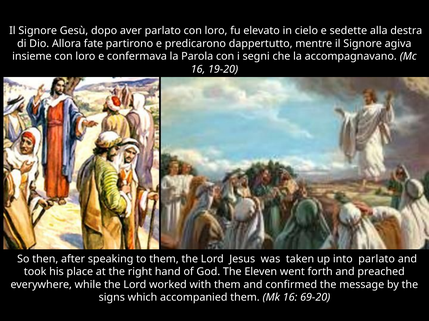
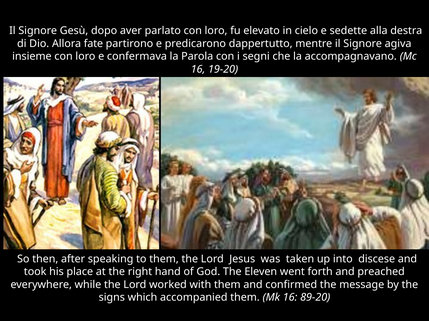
into parlato: parlato -> discese (377, 260)
69-20: 69-20 -> 89-20 (315, 298)
